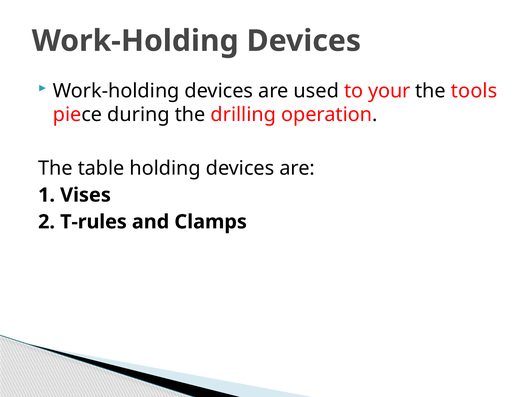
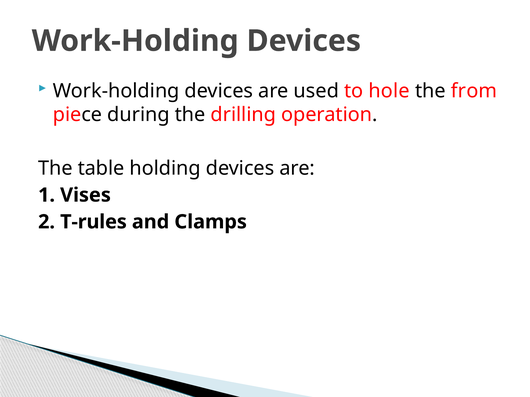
your: your -> hole (389, 91)
tools: tools -> from (474, 91)
